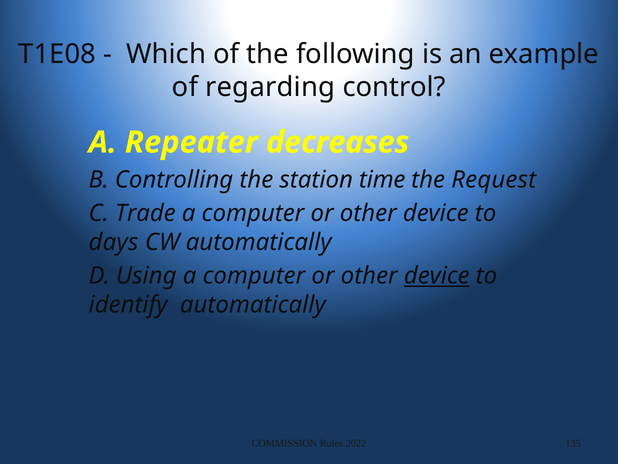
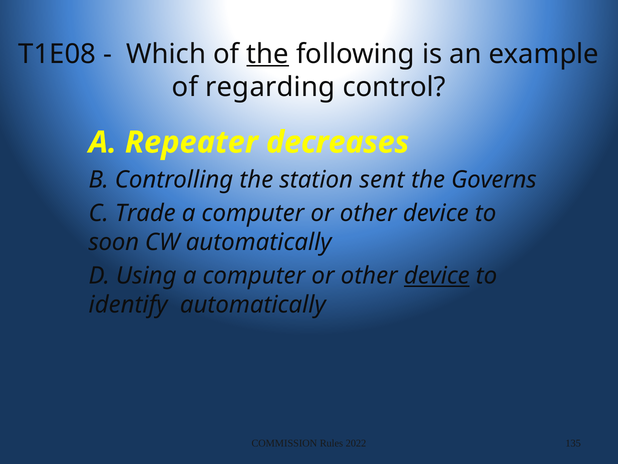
the underline: none -> present (268, 54)
time: time -> sent (382, 179)
Request: Request -> Governs (494, 179)
days: days -> soon (114, 242)
